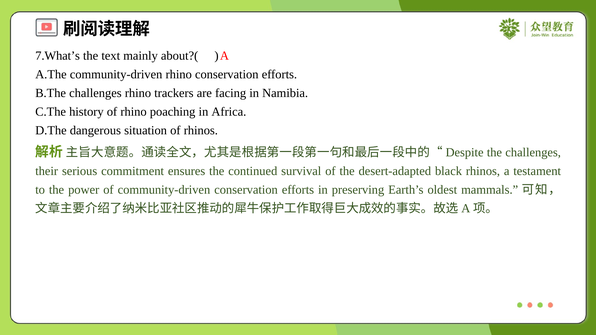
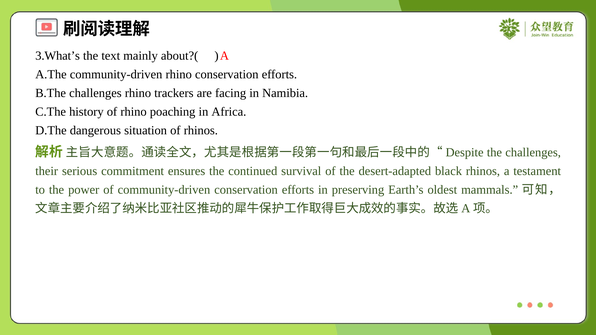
7.What’s: 7.What’s -> 3.What’s (58, 56)
